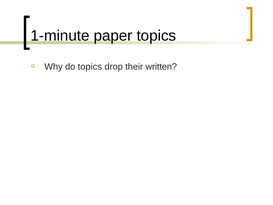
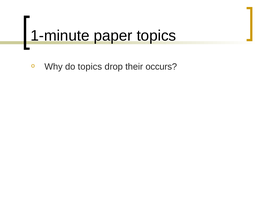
written: written -> occurs (161, 67)
